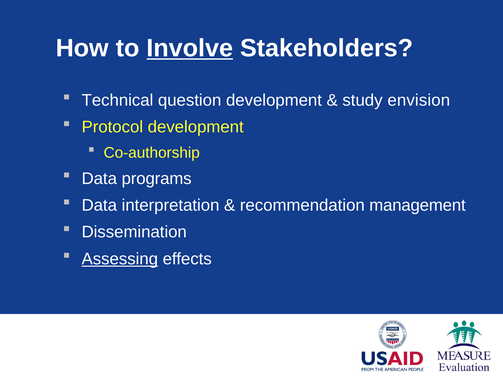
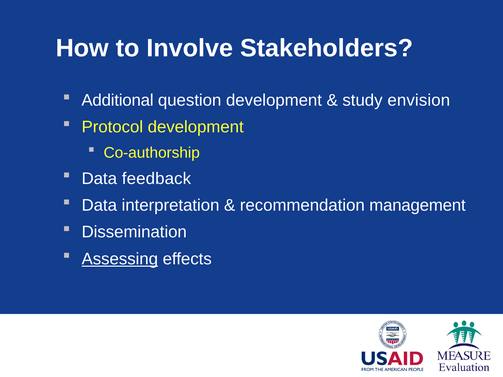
Involve underline: present -> none (190, 48)
Technical: Technical -> Additional (118, 100)
programs: programs -> feedback (156, 179)
